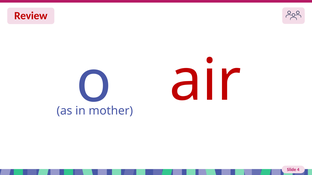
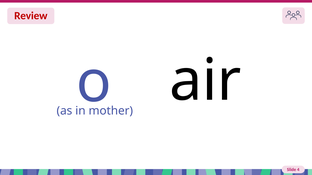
air colour: red -> black (205, 81)
